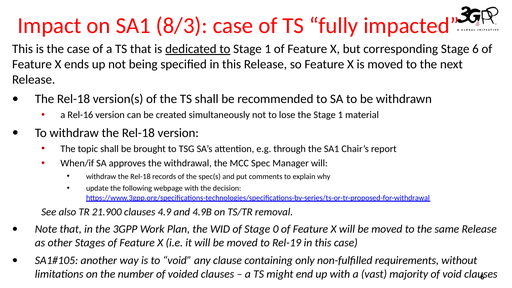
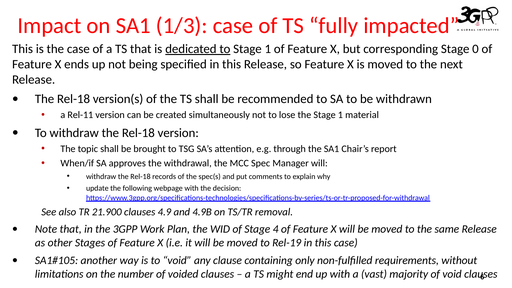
8/3: 8/3 -> 1/3 (182, 26)
Stage 6: 6 -> 0 (475, 49)
Rel-16: Rel-16 -> Rel-11 (80, 115)
0: 0 -> 4 (276, 229)
